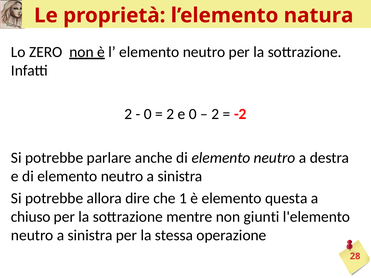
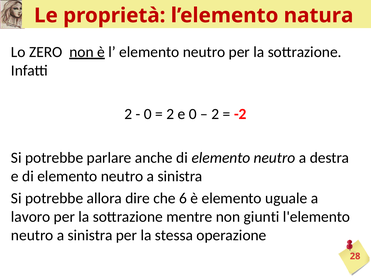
1: 1 -> 6 (183, 198)
questa: questa -> uguale (286, 198)
chiuso: chiuso -> lavoro (31, 217)
